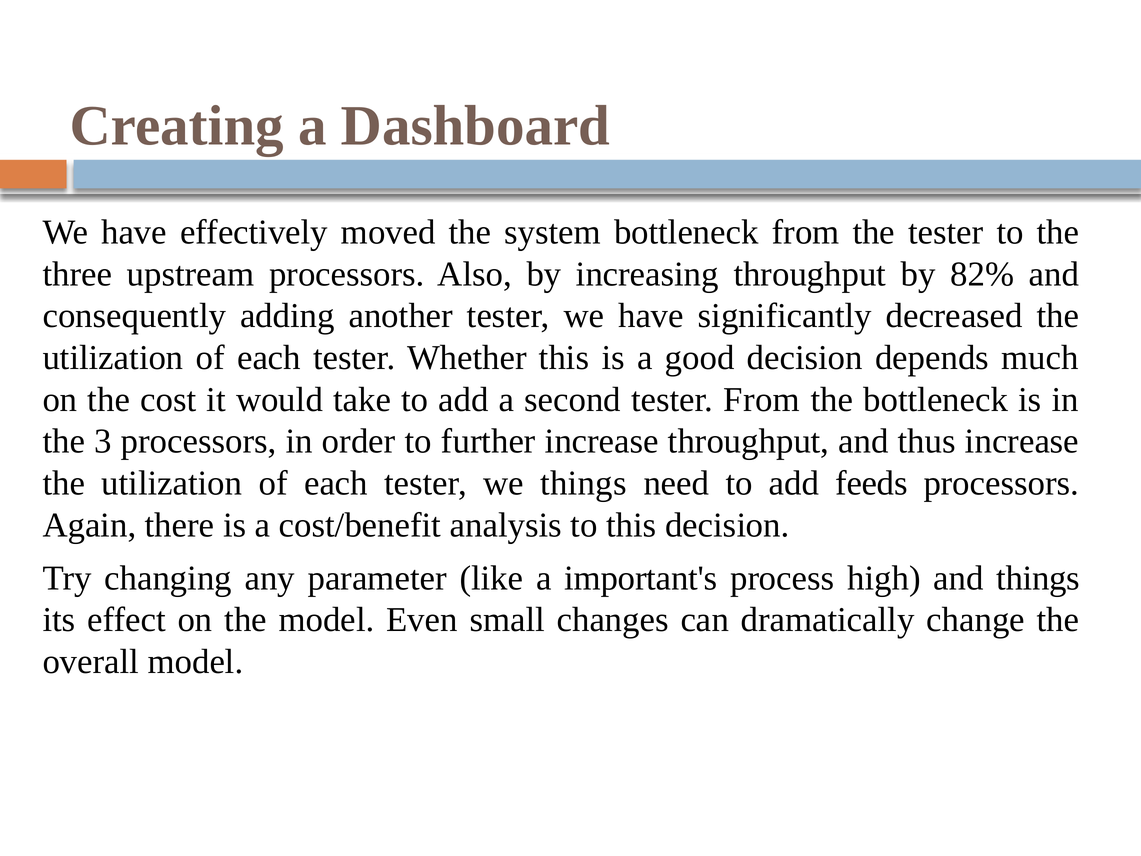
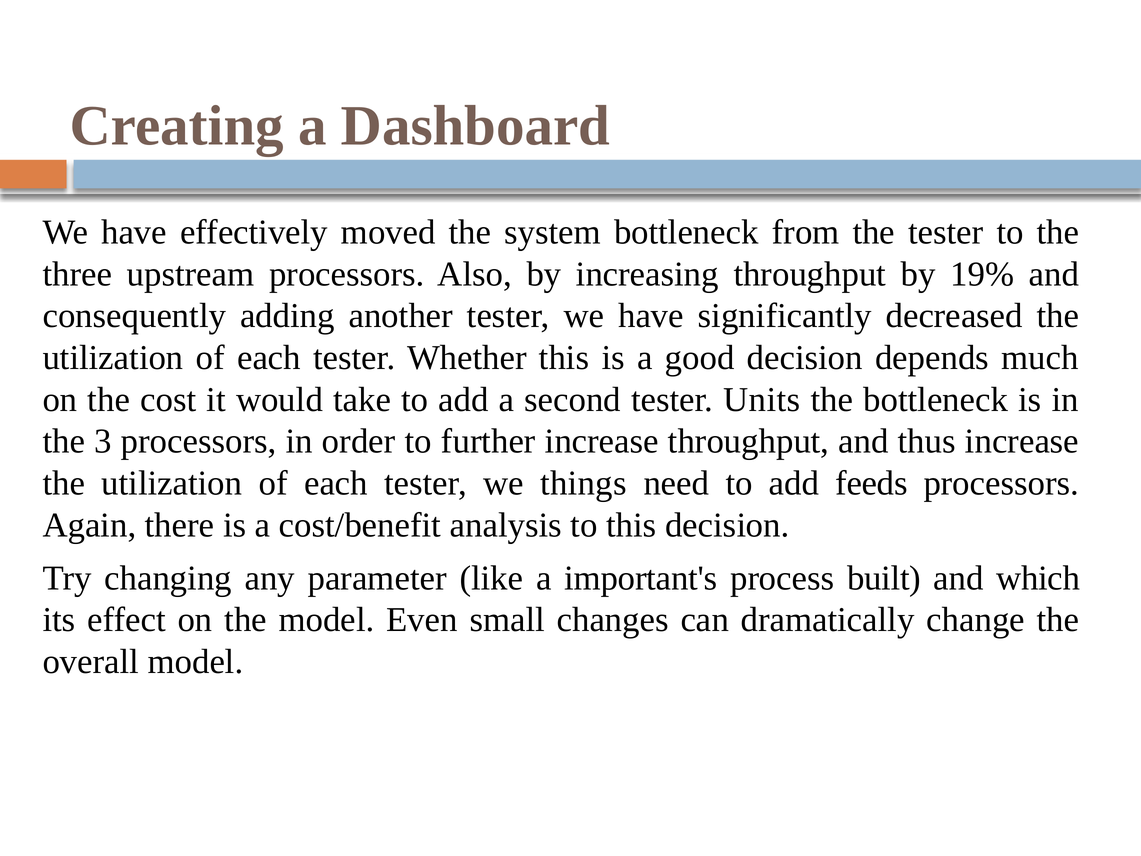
82%: 82% -> 19% (982, 274)
tester From: From -> Units (762, 399)
high: high -> built (884, 578)
and things: things -> which (1038, 578)
